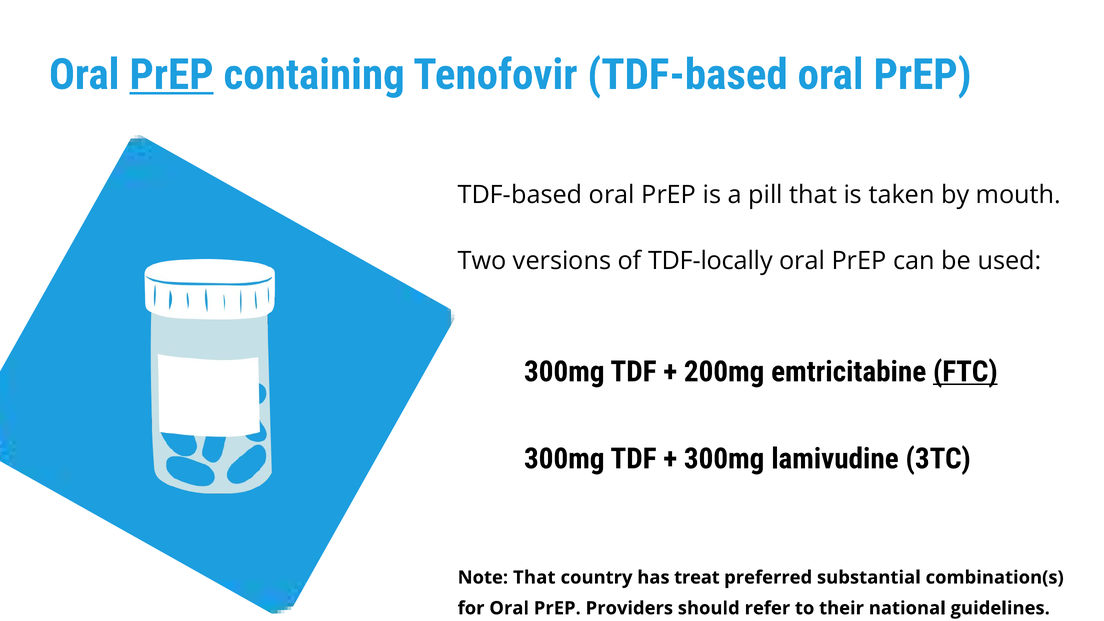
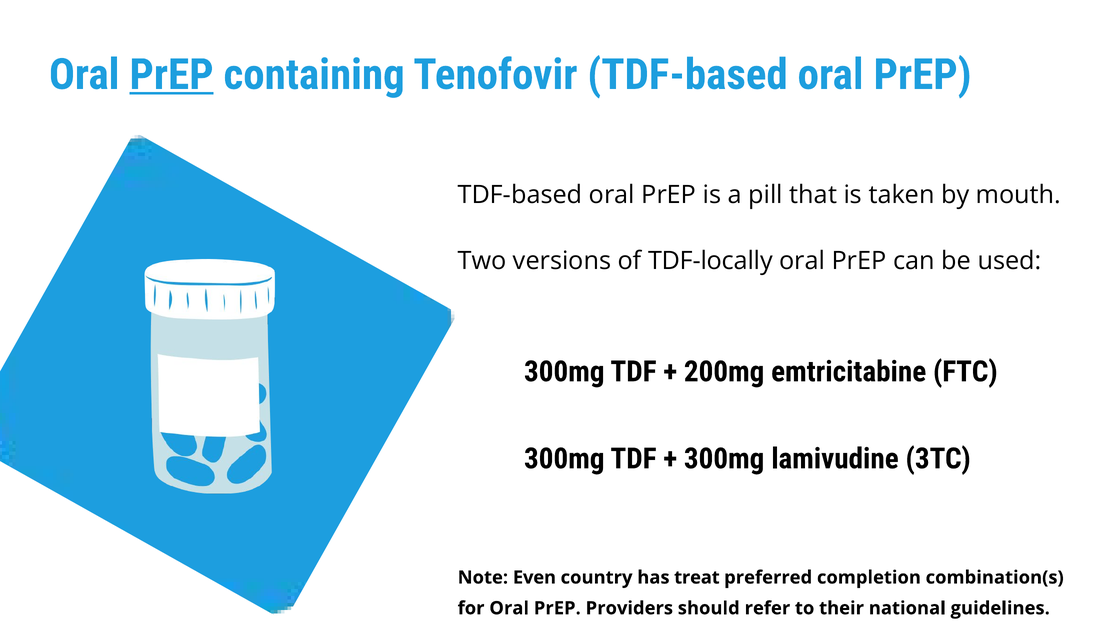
FTC underline: present -> none (965, 372)
Note That: That -> Even (534, 578)
substantial: substantial -> completion (869, 578)
